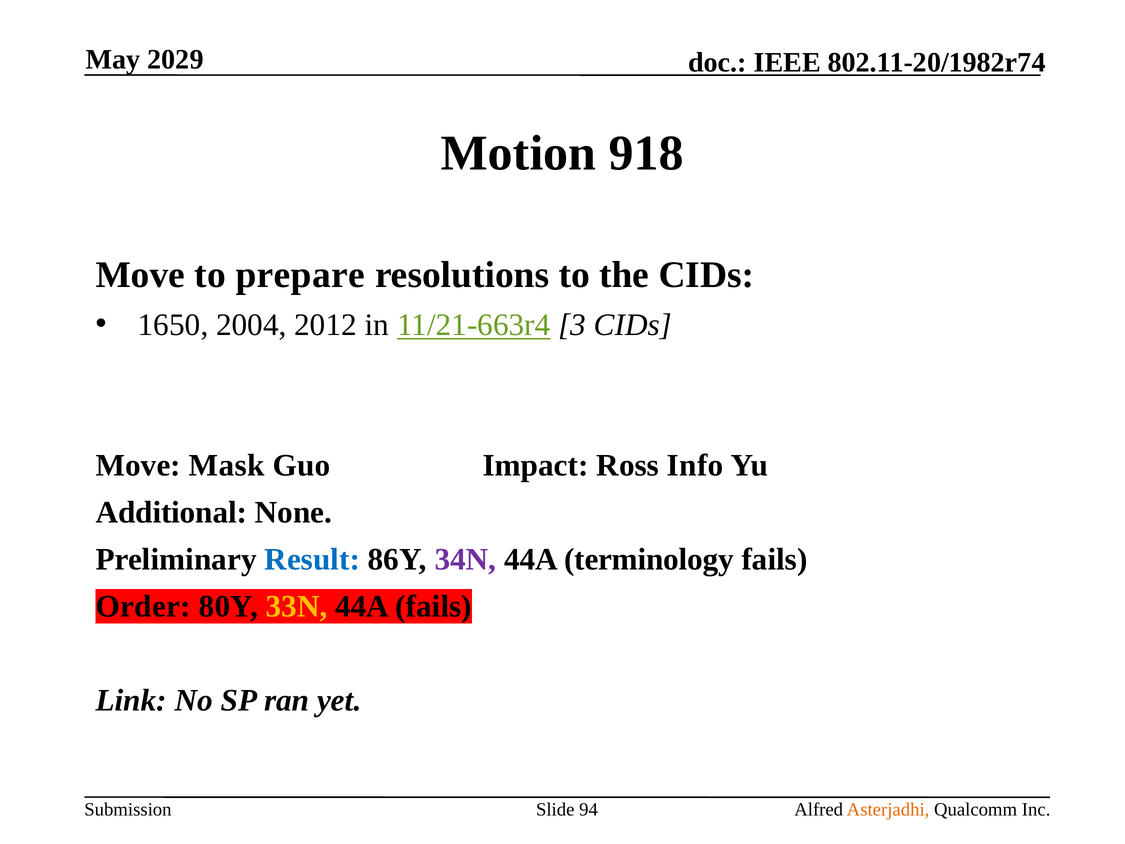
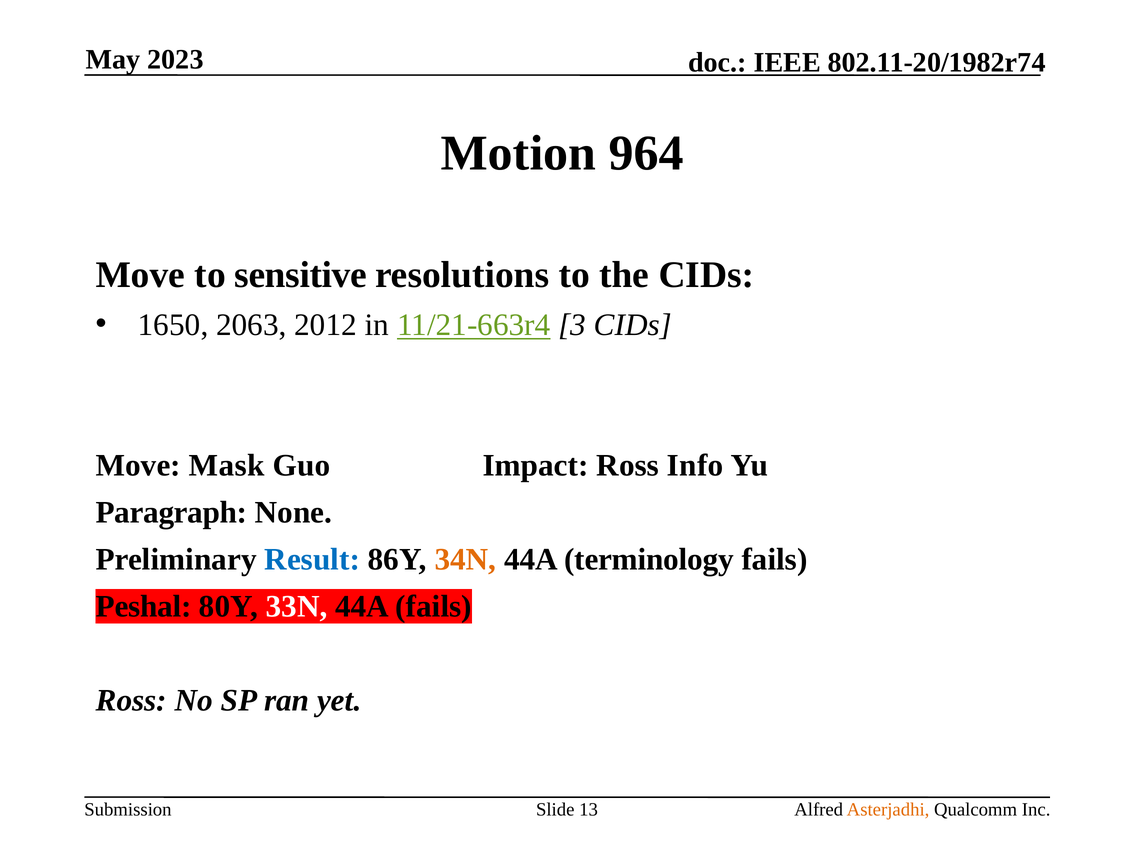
2029: 2029 -> 2023 (176, 60)
918: 918 -> 964 (646, 153)
prepare: prepare -> sensitive (301, 275)
2004: 2004 -> 2063 (251, 325)
Additional: Additional -> Paragraph (171, 512)
34N colour: purple -> orange (465, 559)
Order: Order -> Peshal (144, 606)
33N colour: yellow -> white (297, 606)
Link: Link -> Ross (131, 700)
94: 94 -> 13 (589, 809)
